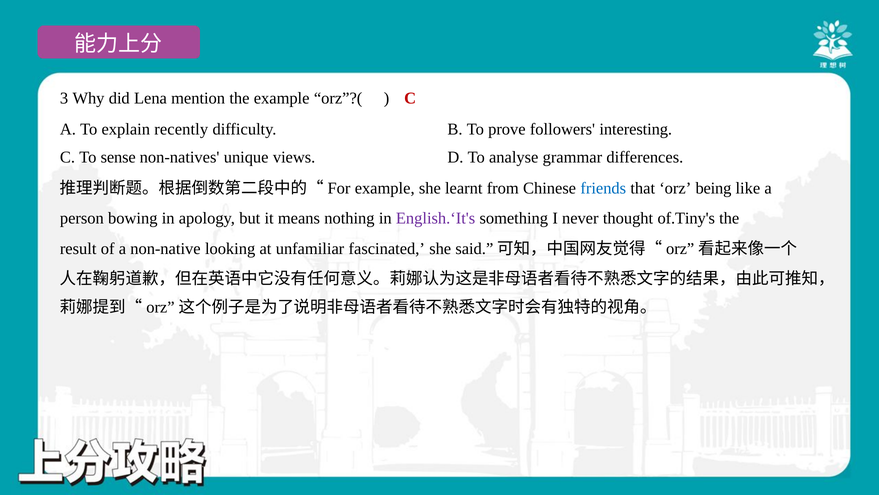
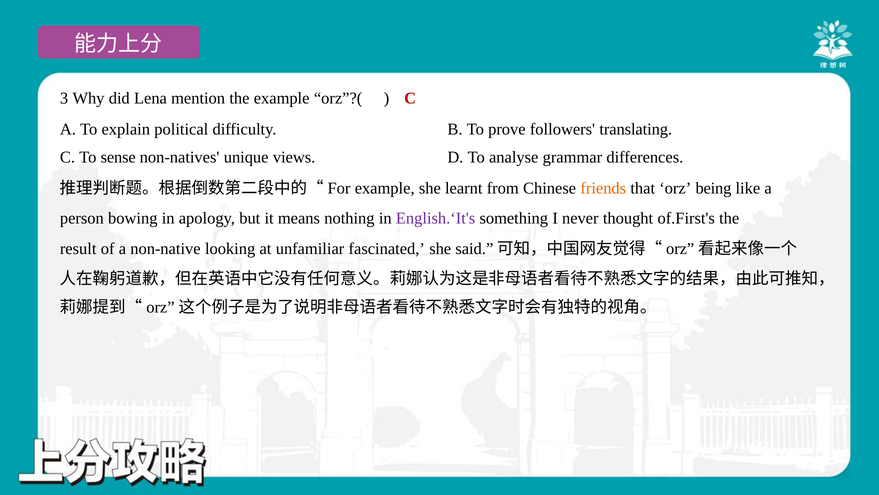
recently: recently -> political (181, 129)
interesting: interesting -> translating (636, 129)
friends colour: blue -> orange (603, 188)
of.Tiny's: of.Tiny's -> of.First's (686, 218)
